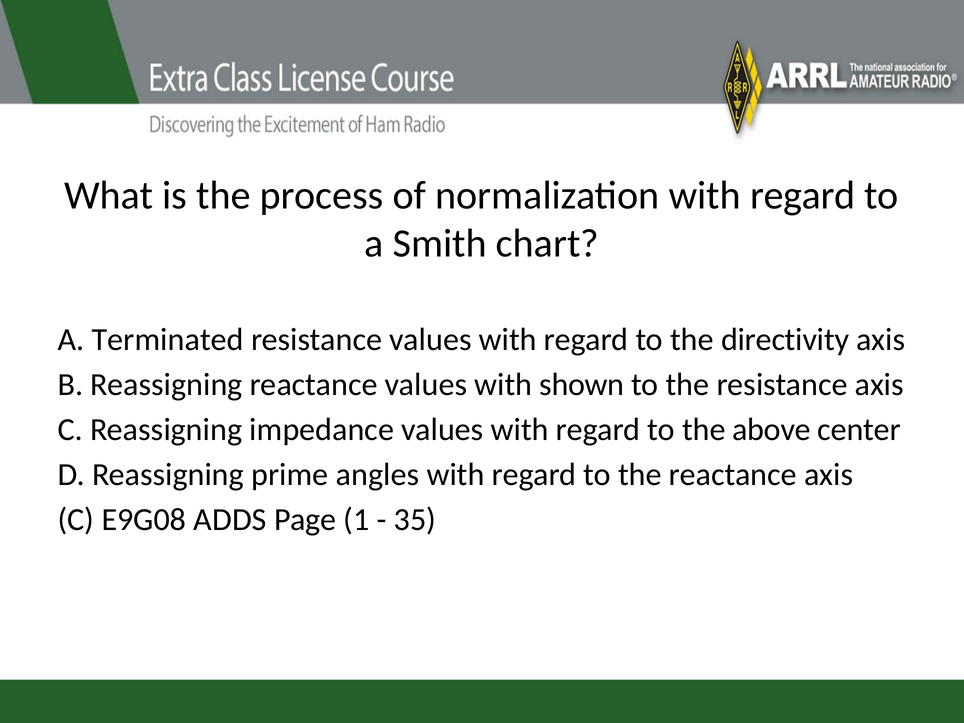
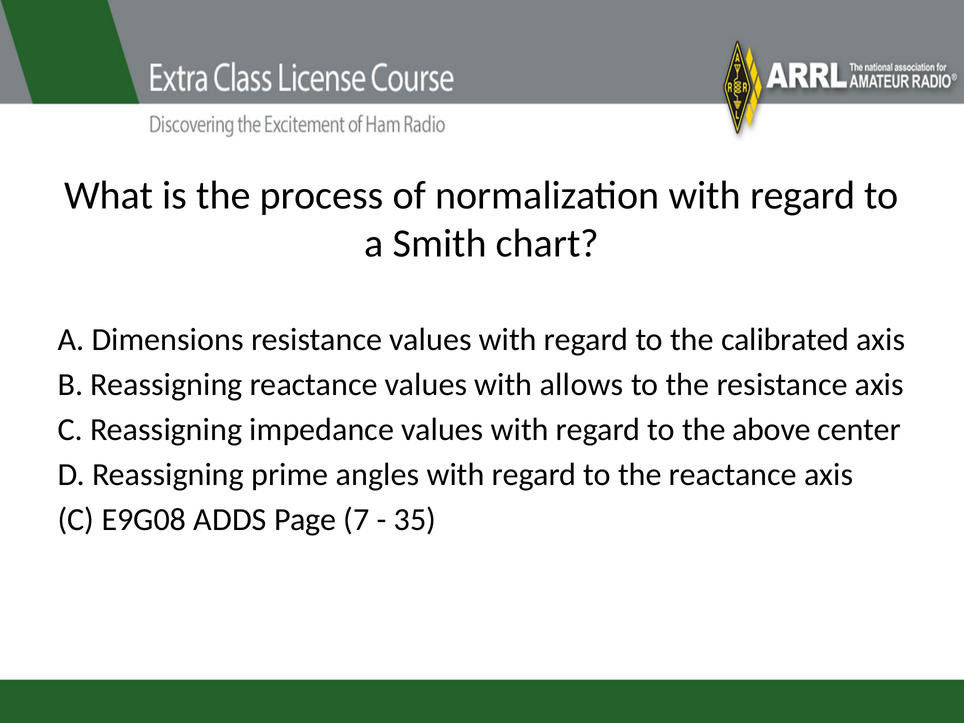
Terminated: Terminated -> Dimensions (168, 340)
directivity: directivity -> calibrated (785, 340)
shown: shown -> allows (582, 385)
1: 1 -> 7 (356, 519)
